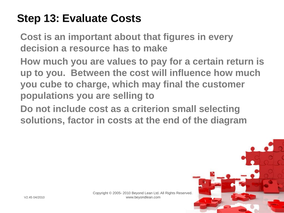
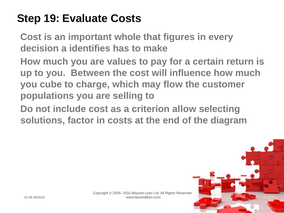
13: 13 -> 19 (52, 19)
about: about -> whole (128, 37)
resource: resource -> identifies (90, 48)
final: final -> flow (173, 84)
small: small -> allow (184, 109)
